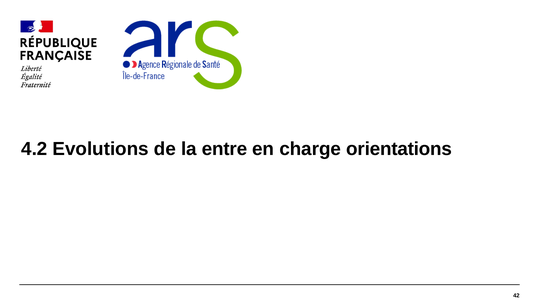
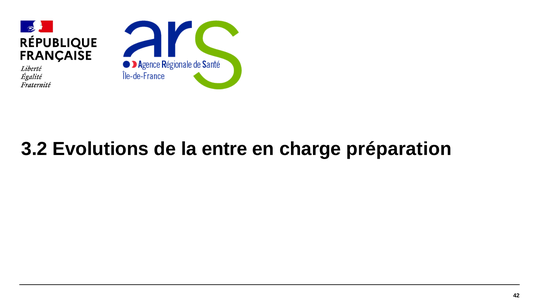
4.2: 4.2 -> 3.2 (34, 149)
orientations: orientations -> préparation (399, 149)
